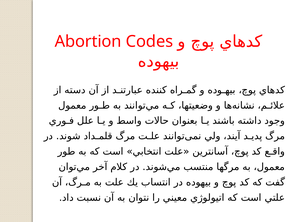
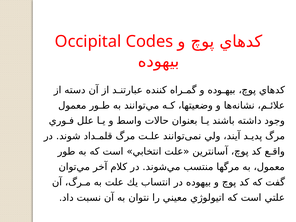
Abortion: Abortion -> Occipital (88, 42)
